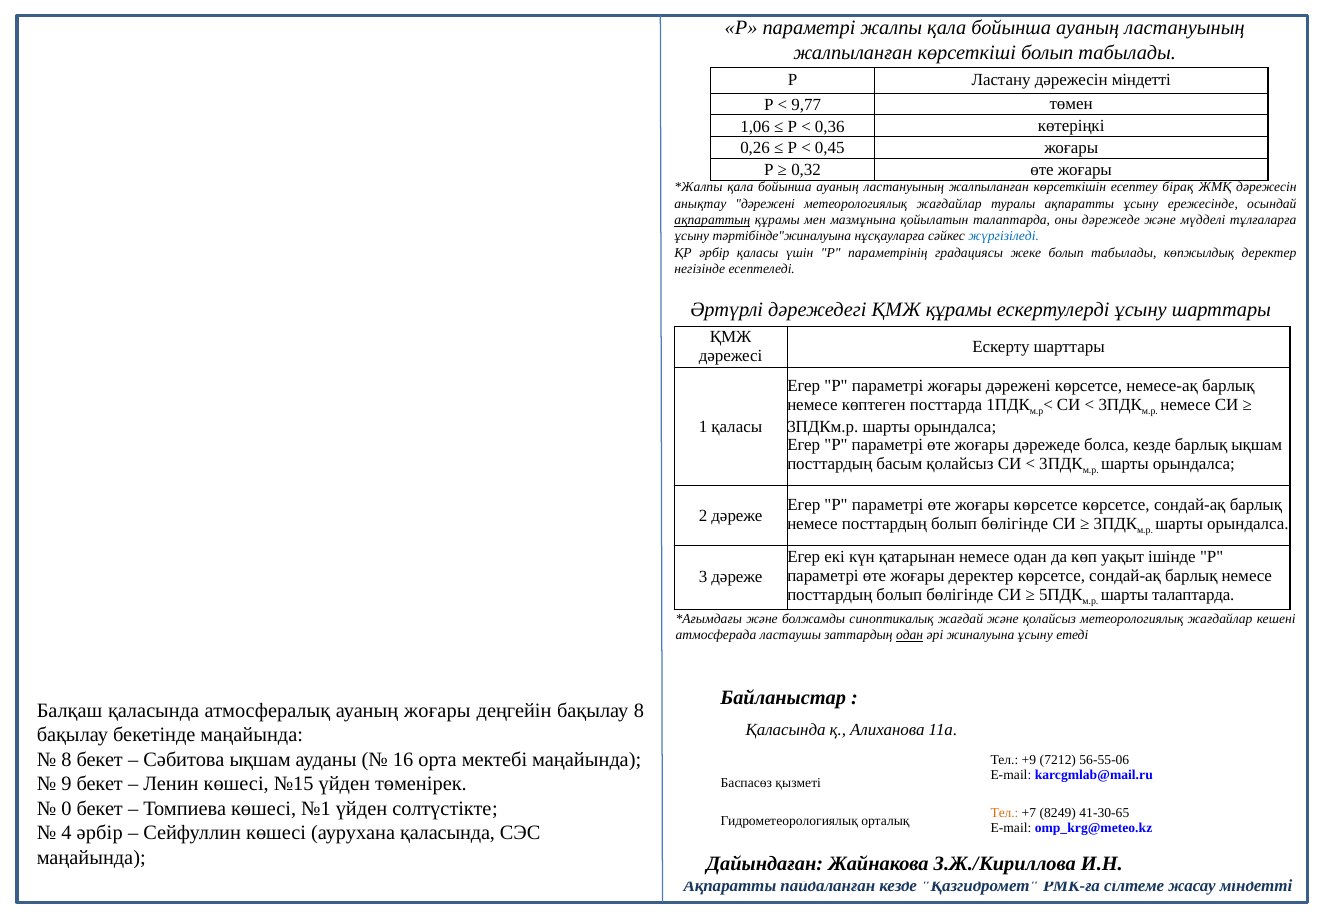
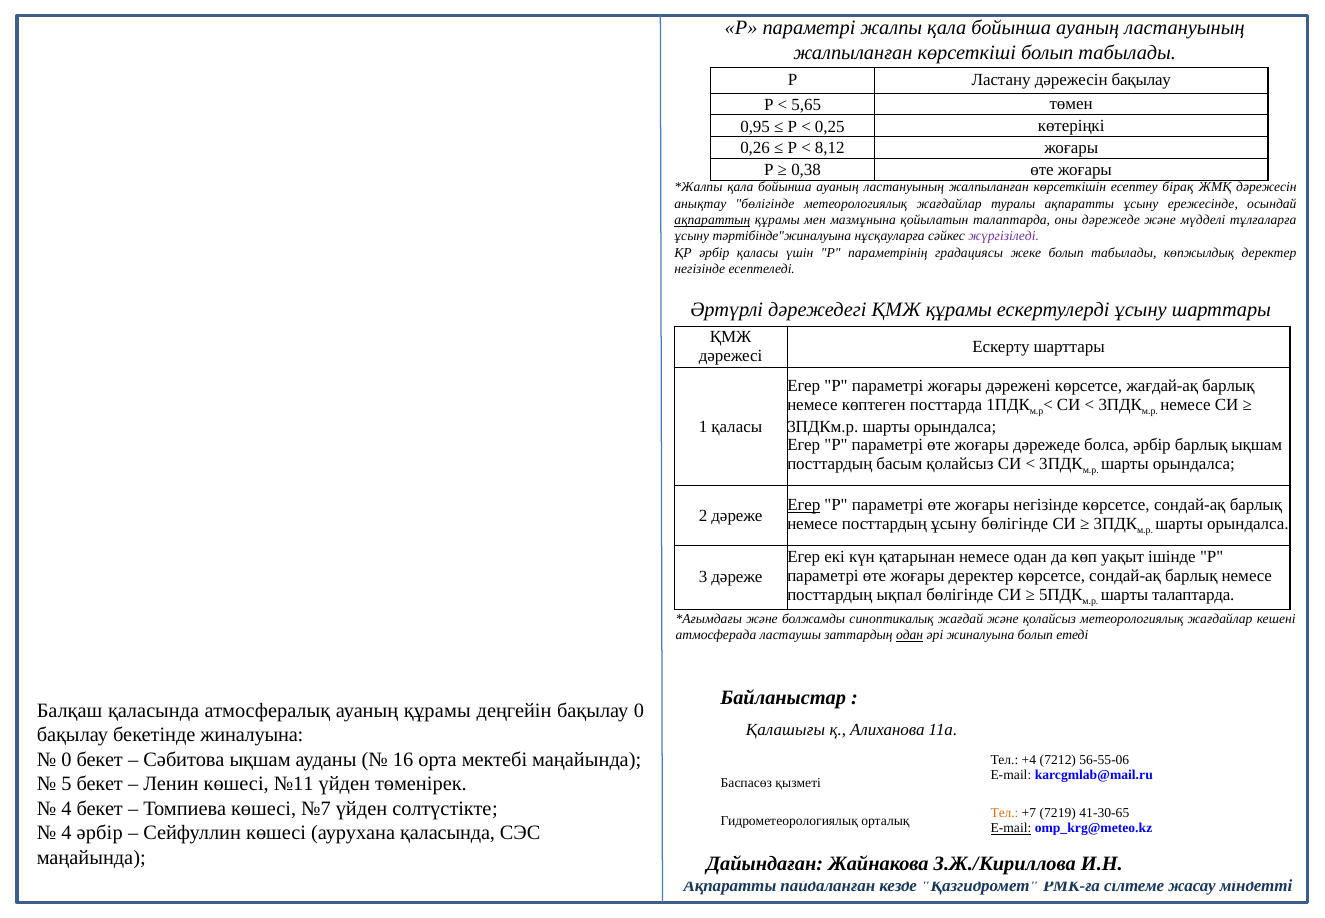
дәрежесін міндетті: міндетті -> бақылау (1141, 80)
9,77: 9,77 -> 5,65 (806, 105)
1,06: 1,06 -> 0,95 (755, 126)
0,36: 0,36 -> 0,25 (830, 126)
0,45: 0,45 -> 8,12 (830, 148)
0,32: 0,32 -> 0,38 (806, 170)
анықтау дәрежені: дәрежені -> бөлігінде (765, 204)
жүргізіледі colour: blue -> purple (1004, 236)
немесе-ақ: немесе-ақ -> жағдай-ақ (1162, 386)
болса кезде: кезде -> әрбір (1152, 445)
Егер underline: none -> present (804, 504)
жоғары көрсетсе: көрсетсе -> негізінде (1046, 504)
болып: болып -> ұсыну (954, 523)
болып: болып -> ықпал (899, 594)
жиналуына ұсыну: ұсыну -> болып (1035, 635)
ауаның жоғары: жоғары -> құрамы (437, 710)
бақылау 8: 8 -> 0 (639, 710)
Қаласында: Қаласында -> Қалашығы (785, 729)
бекетінде маңайында: маңайында -> жиналуына (252, 735)
8: 8 -> 0 (66, 759)
+9: +9 -> +4 (1029, 760)
9: 9 -> 5 (66, 784)
№15: №15 -> №11 (294, 784)
0: 0 -> 4 (66, 808)
№1: №1 -> №7 (316, 808)
8249: 8249 -> 7219 (1058, 813)
E-mail underline: none -> present (1011, 828)
